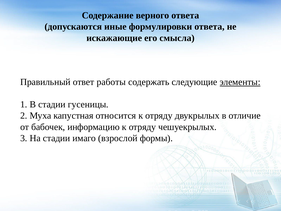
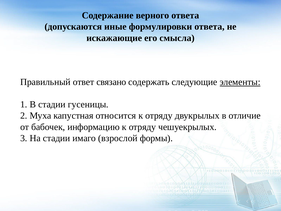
работы: работы -> связано (111, 82)
